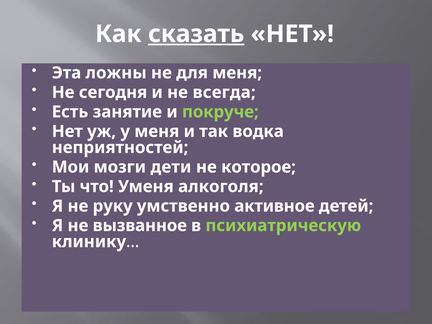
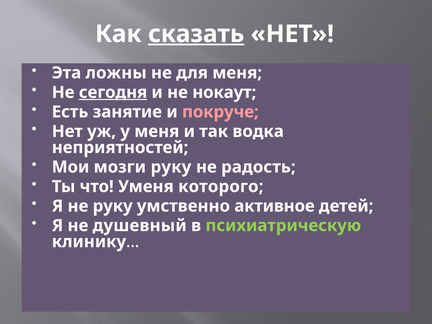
сегодня underline: none -> present (113, 92)
всегда: всегда -> нокаут (224, 92)
покруче colour: light green -> pink (220, 112)
мозги дети: дети -> руку (171, 167)
которое: которое -> радость (258, 167)
алкоголя: алкоголя -> которого (221, 187)
вызванное: вызванное -> душевный (140, 226)
